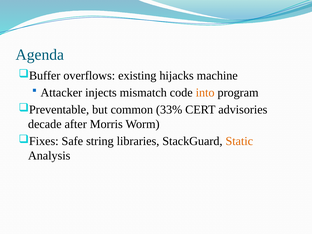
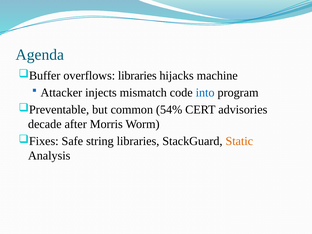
overflows existing: existing -> libraries (137, 76)
into colour: orange -> blue (205, 93)
33%: 33% -> 54% (169, 110)
